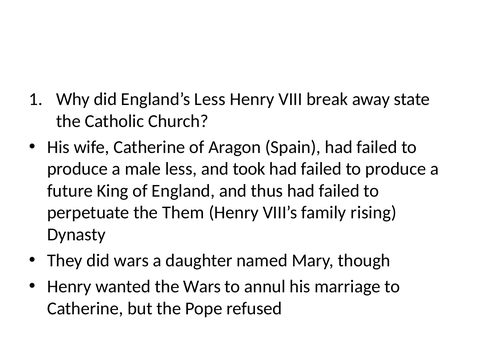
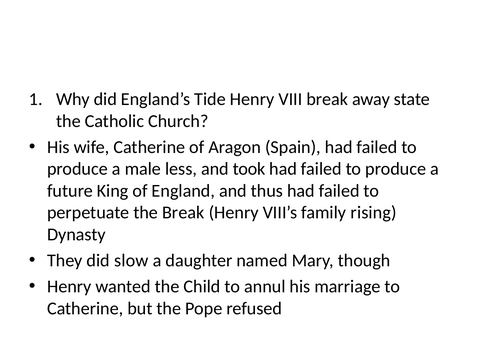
England’s Less: Less -> Tide (210, 99)
the Them: Them -> Break (183, 212)
did wars: wars -> slow (131, 260)
the Wars: Wars -> Child (202, 286)
